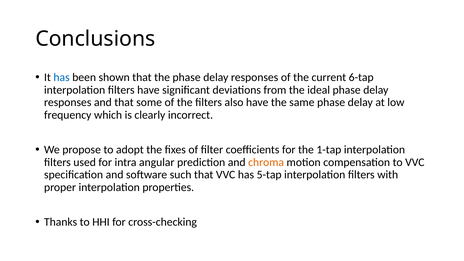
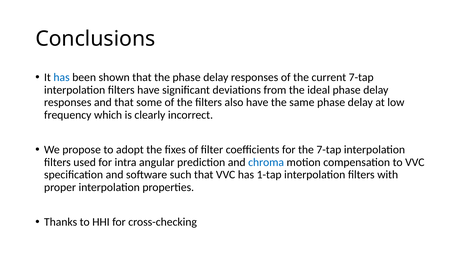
current 6-tap: 6-tap -> 7-tap (361, 77)
the 1-tap: 1-tap -> 7-tap (329, 150)
chroma colour: orange -> blue (266, 162)
5-tap: 5-tap -> 1-tap (269, 175)
